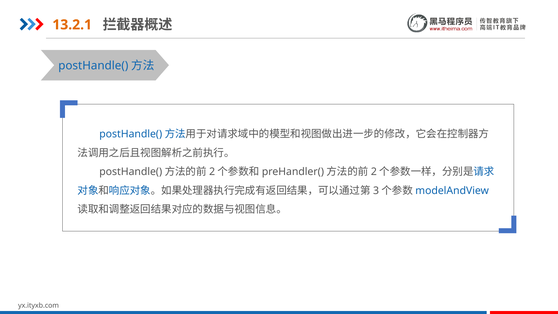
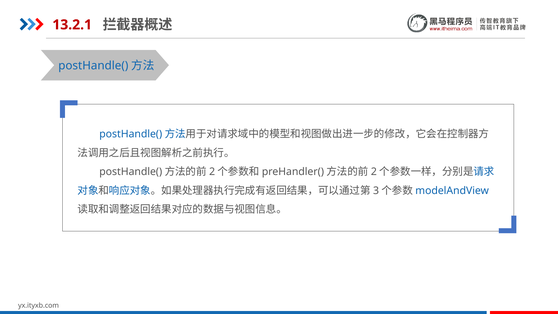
13.2.1 colour: orange -> red (72, 25)
